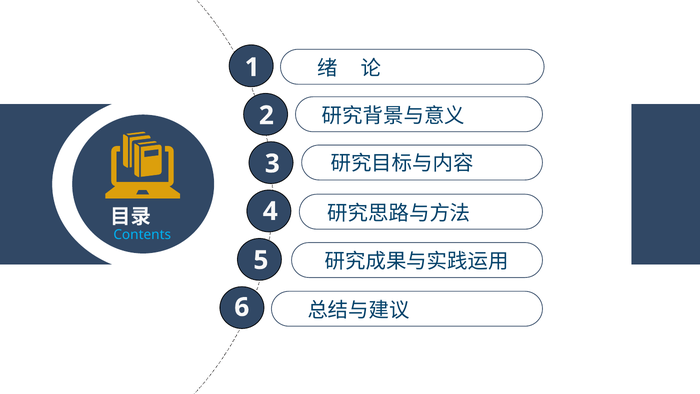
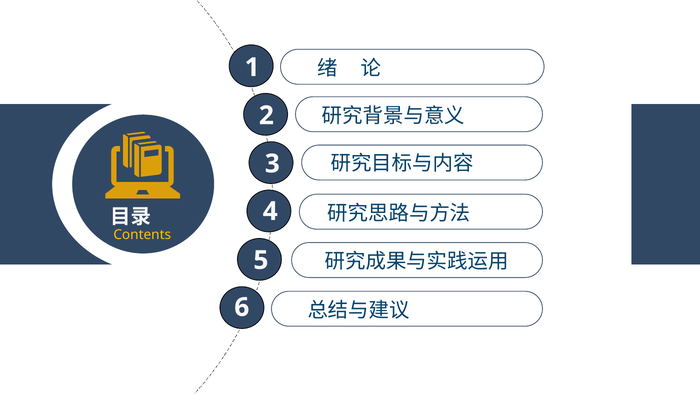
Contents colour: light blue -> yellow (142, 235)
